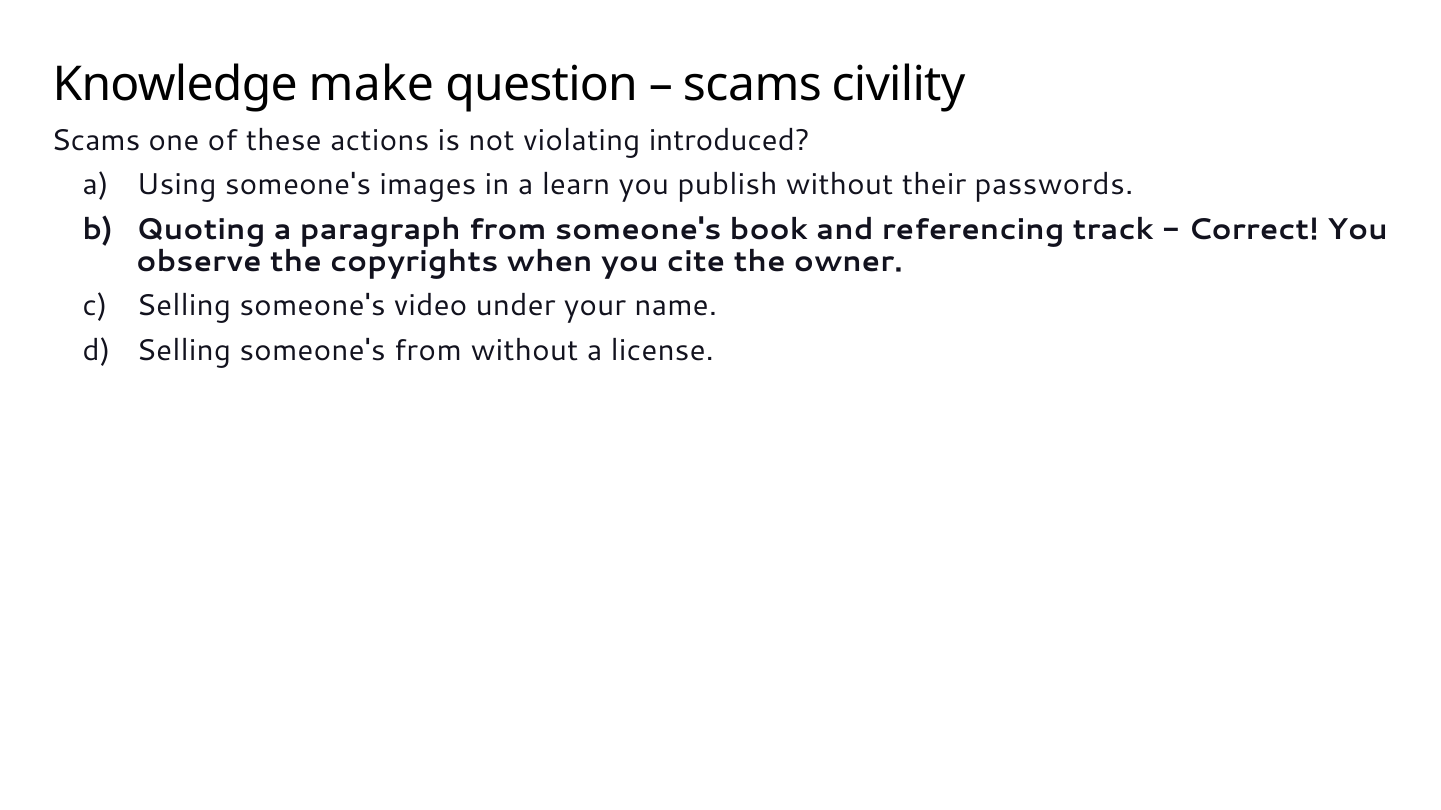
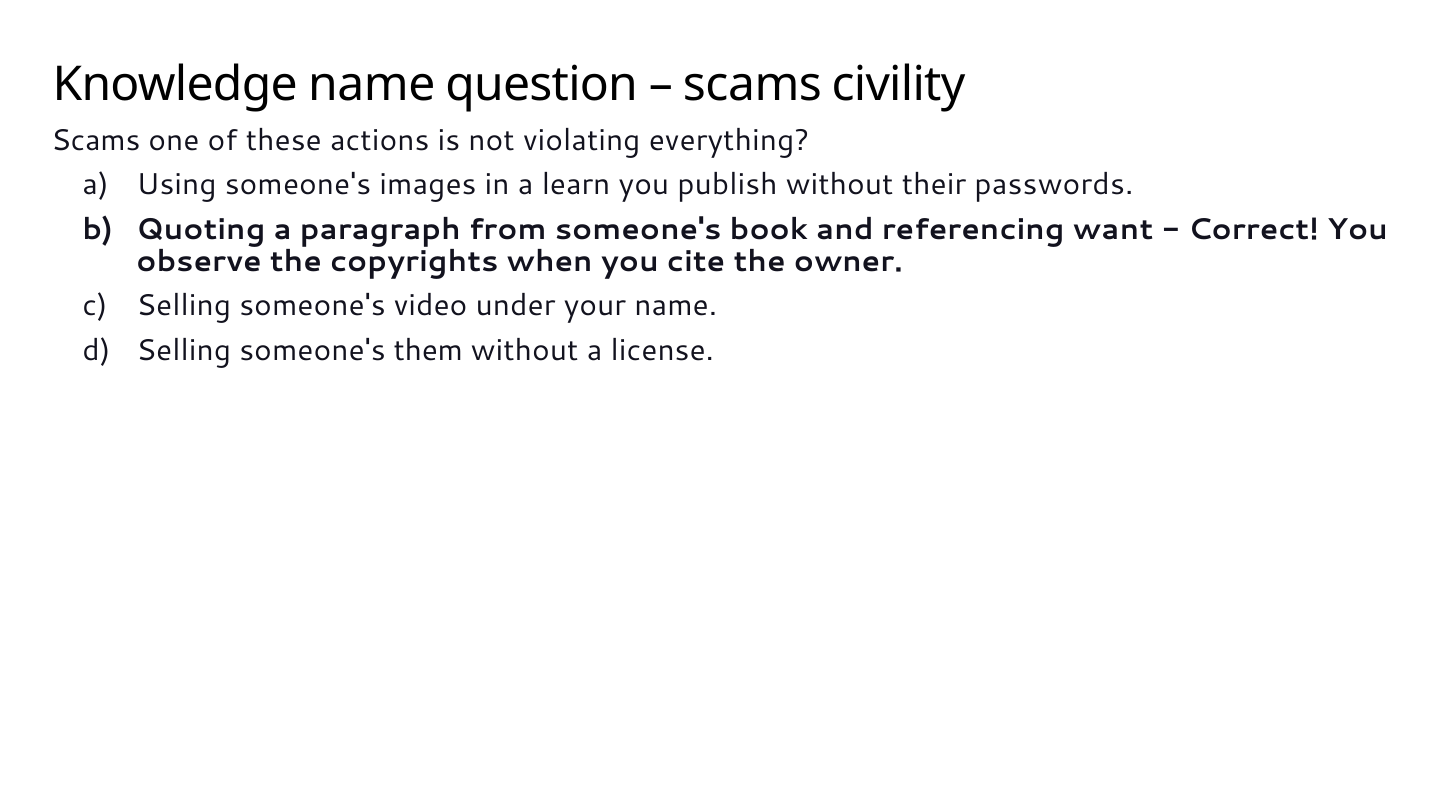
Knowledge make: make -> name (372, 84)
introduced: introduced -> everything (729, 140)
track: track -> want (1113, 229)
someone's from: from -> them (428, 351)
